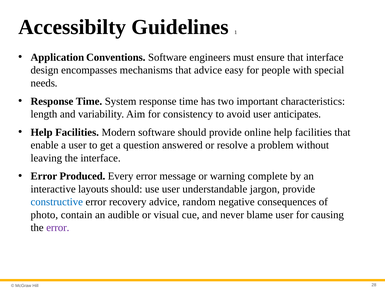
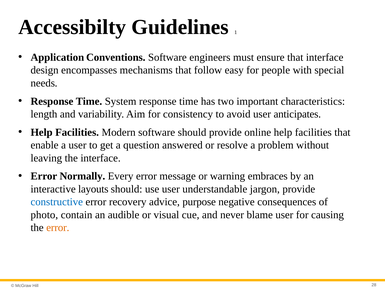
that advice: advice -> follow (208, 70)
Produced: Produced -> Normally (82, 176)
complete: complete -> embraces (268, 176)
random: random -> purpose (199, 202)
error colour: purple -> orange (58, 227)
